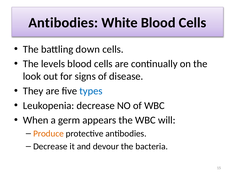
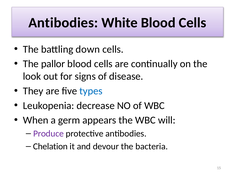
levels: levels -> pallor (53, 64)
Produce colour: orange -> purple (48, 134)
Decrease: Decrease -> Chelation (50, 147)
